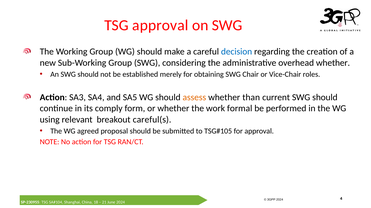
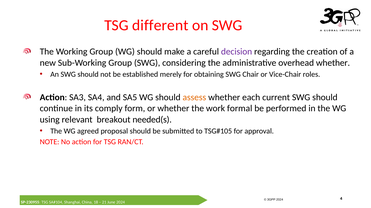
TSG approval: approval -> different (160, 25)
decision colour: blue -> purple (237, 52)
than: than -> each (251, 98)
careful(s: careful(s -> needed(s (152, 120)
